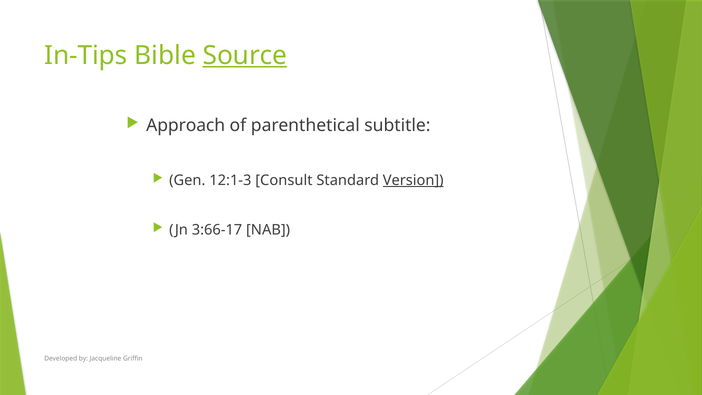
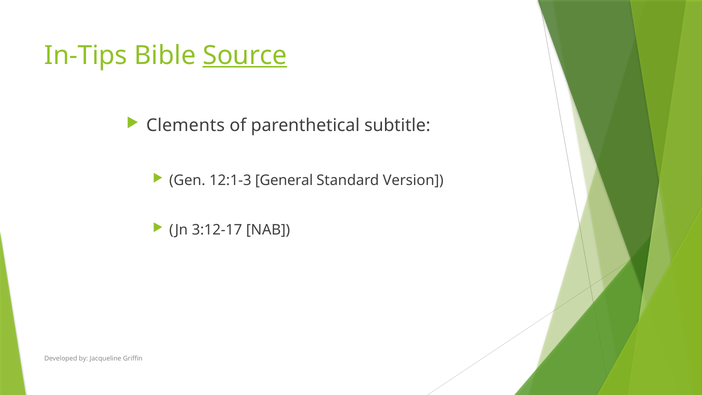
Approach: Approach -> Clements (186, 126)
Consult: Consult -> General (284, 180)
Version underline: present -> none (413, 180)
3:66-17: 3:66-17 -> 3:12-17 (217, 230)
